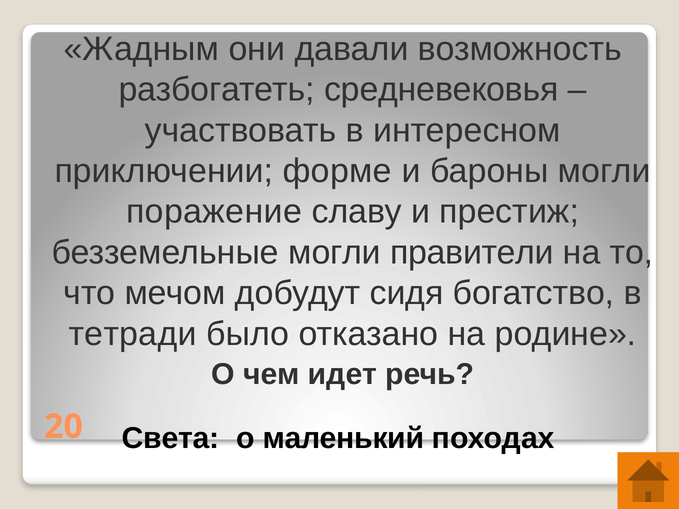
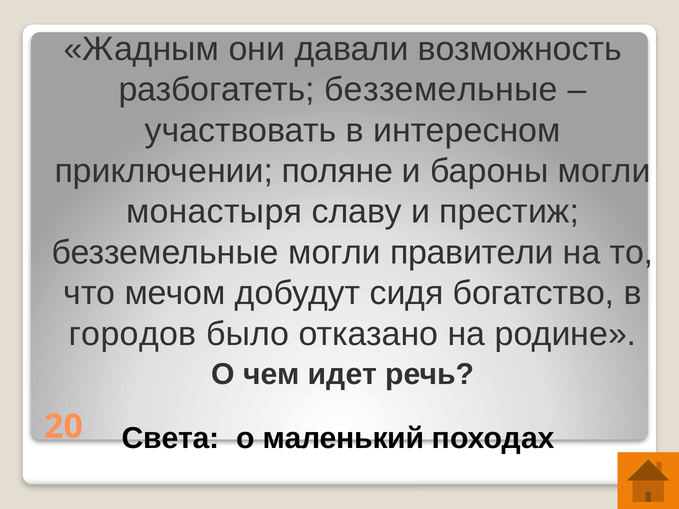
разбогатеть средневековья: средневековья -> безземельные (441, 90)
форме: форме -> поляне (338, 171)
поражение: поражение -> монастыря (214, 212)
тетради: тетради -> городов (133, 334)
